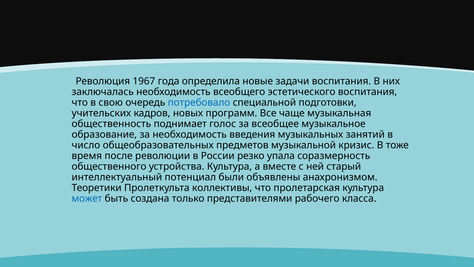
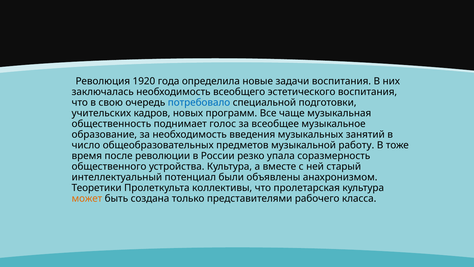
1967: 1967 -> 1920 (144, 81)
кризис: кризис -> работу (356, 145)
может colour: blue -> orange (87, 198)
